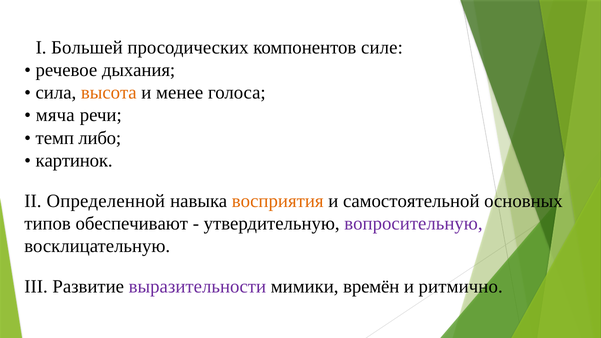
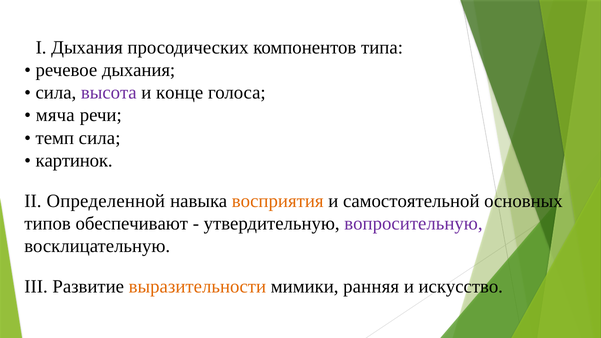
I Большей: Большей -> Дыхания (87, 48)
силе: силе -> типа (382, 48)
высота colour: orange -> purple (109, 93)
менее: менее -> конце (180, 93)
темп либо: либо -> сила (100, 138)
выразительности colour: purple -> orange (197, 287)
времён: времён -> ранняя (371, 287)
ритмично: ритмично -> искусство (461, 287)
